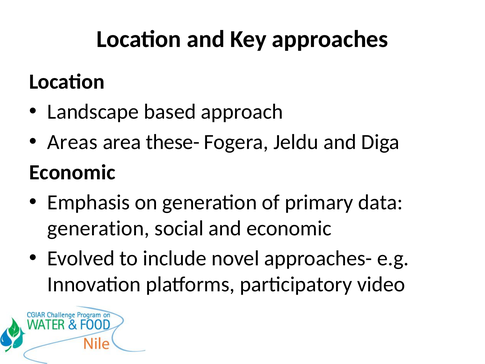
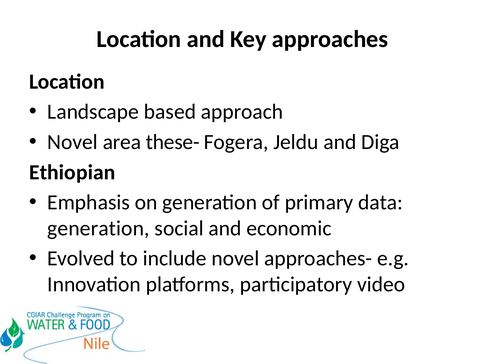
Areas: Areas -> Novel (73, 142)
Economic: Economic -> Ethiopian (72, 172)
